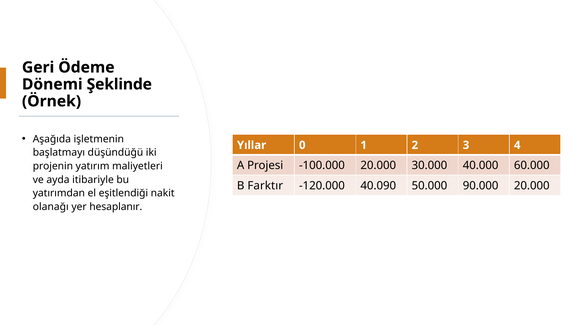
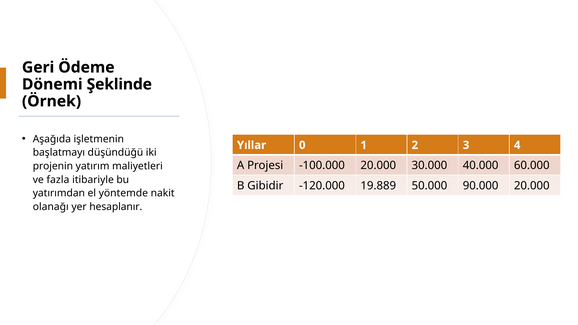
ayda: ayda -> fazla (58, 180)
Farktır: Farktır -> Gibidir (265, 186)
40.090: 40.090 -> 19.889 (378, 186)
eşitlendiği: eşitlendiği -> yöntemde (123, 193)
